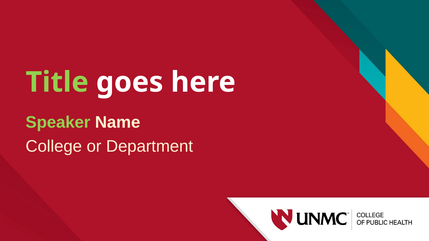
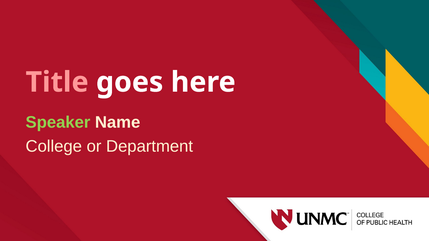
Title colour: light green -> pink (57, 82)
